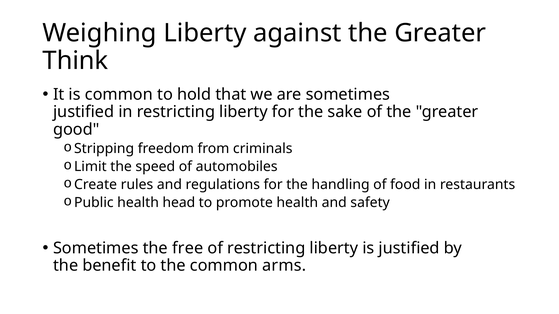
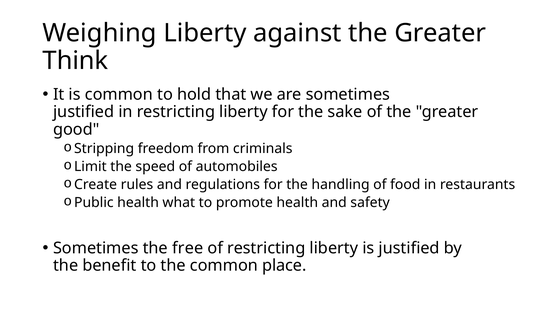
head: head -> what (179, 203)
arms: arms -> place (284, 266)
